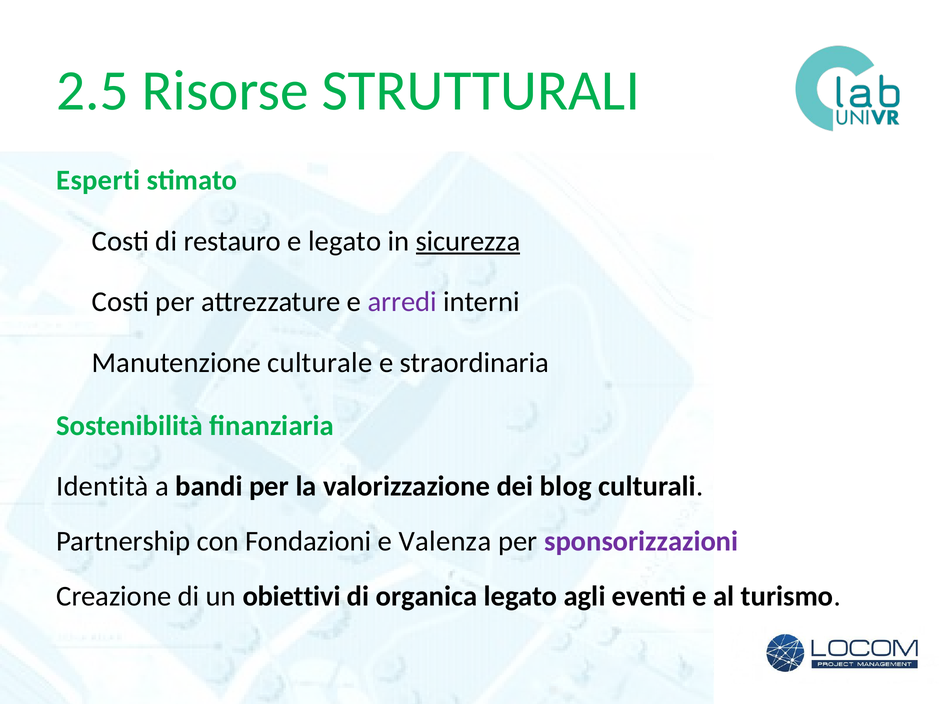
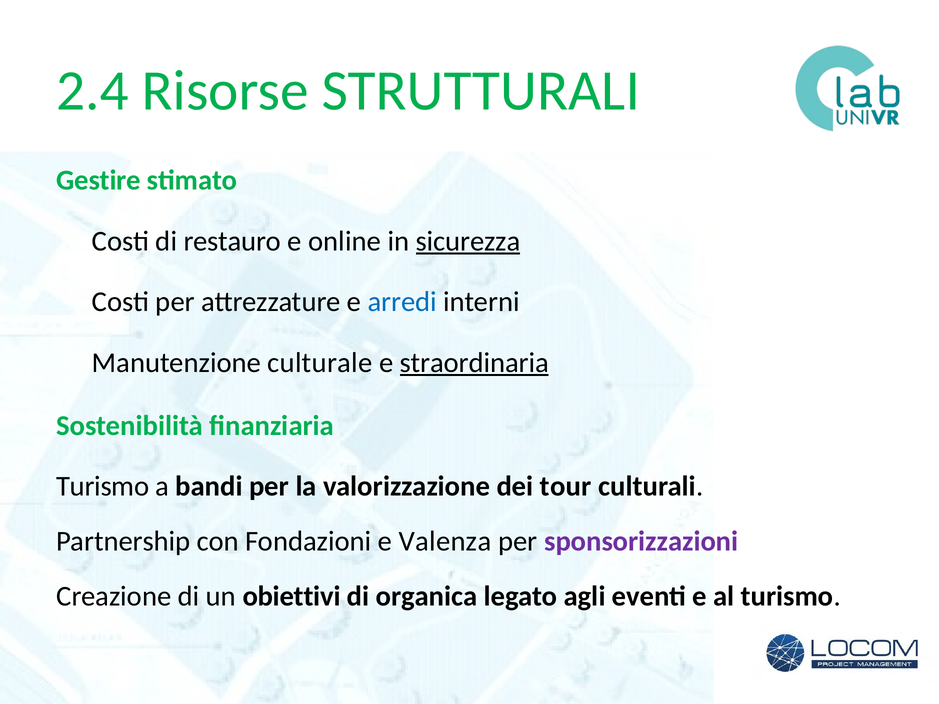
2.5: 2.5 -> 2.4 (93, 91)
Esperti: Esperti -> Gestire (99, 180)
e legato: legato -> online (345, 241)
arredi colour: purple -> blue (402, 302)
straordinaria underline: none -> present (474, 363)
Identità: Identità -> Turismo (103, 487)
blog: blog -> tour (566, 487)
